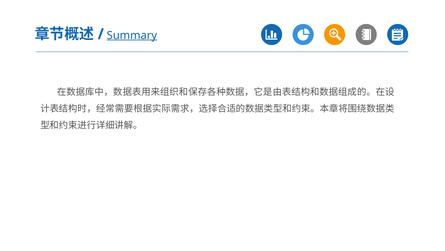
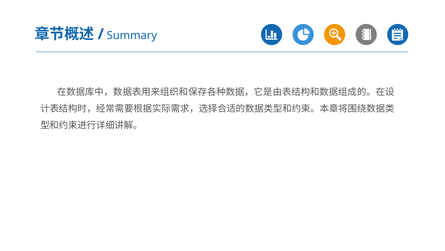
Summary underline: present -> none (132, 35)
